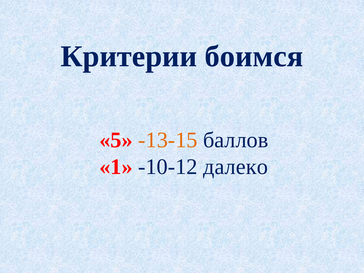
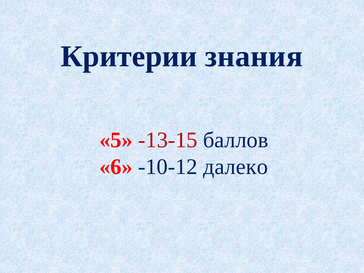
боимся: боимся -> знания (254, 56)
-13-15 colour: orange -> red (168, 140)
1: 1 -> 6 (116, 167)
